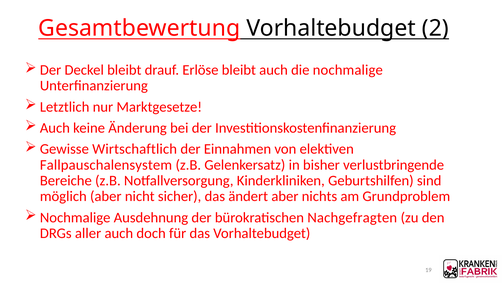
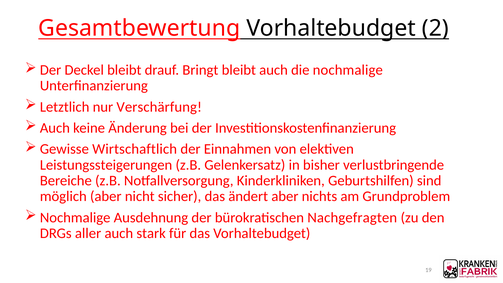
Erlöse: Erlöse -> Bringt (200, 70)
Marktgesetze: Marktgesetze -> Verschärfung (159, 107)
Fallpauschalensystem: Fallpauschalensystem -> Leistungssteigerungen (106, 165)
doch: doch -> stark (151, 233)
